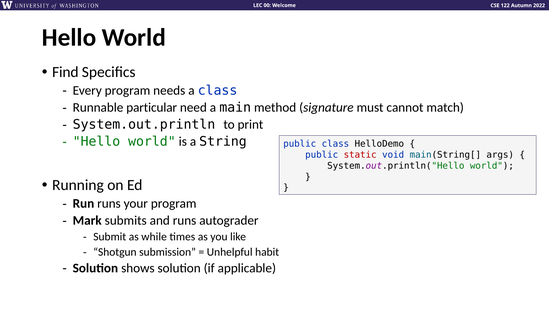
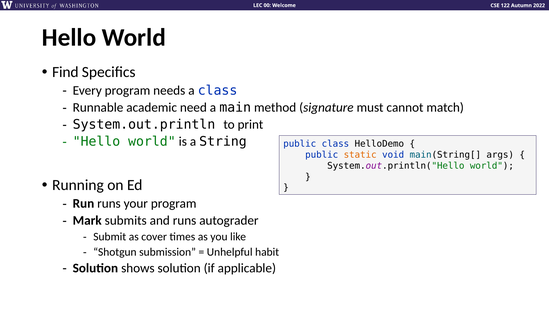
particular: particular -> academic (152, 107)
static colour: red -> orange (360, 155)
while: while -> cover (154, 237)
